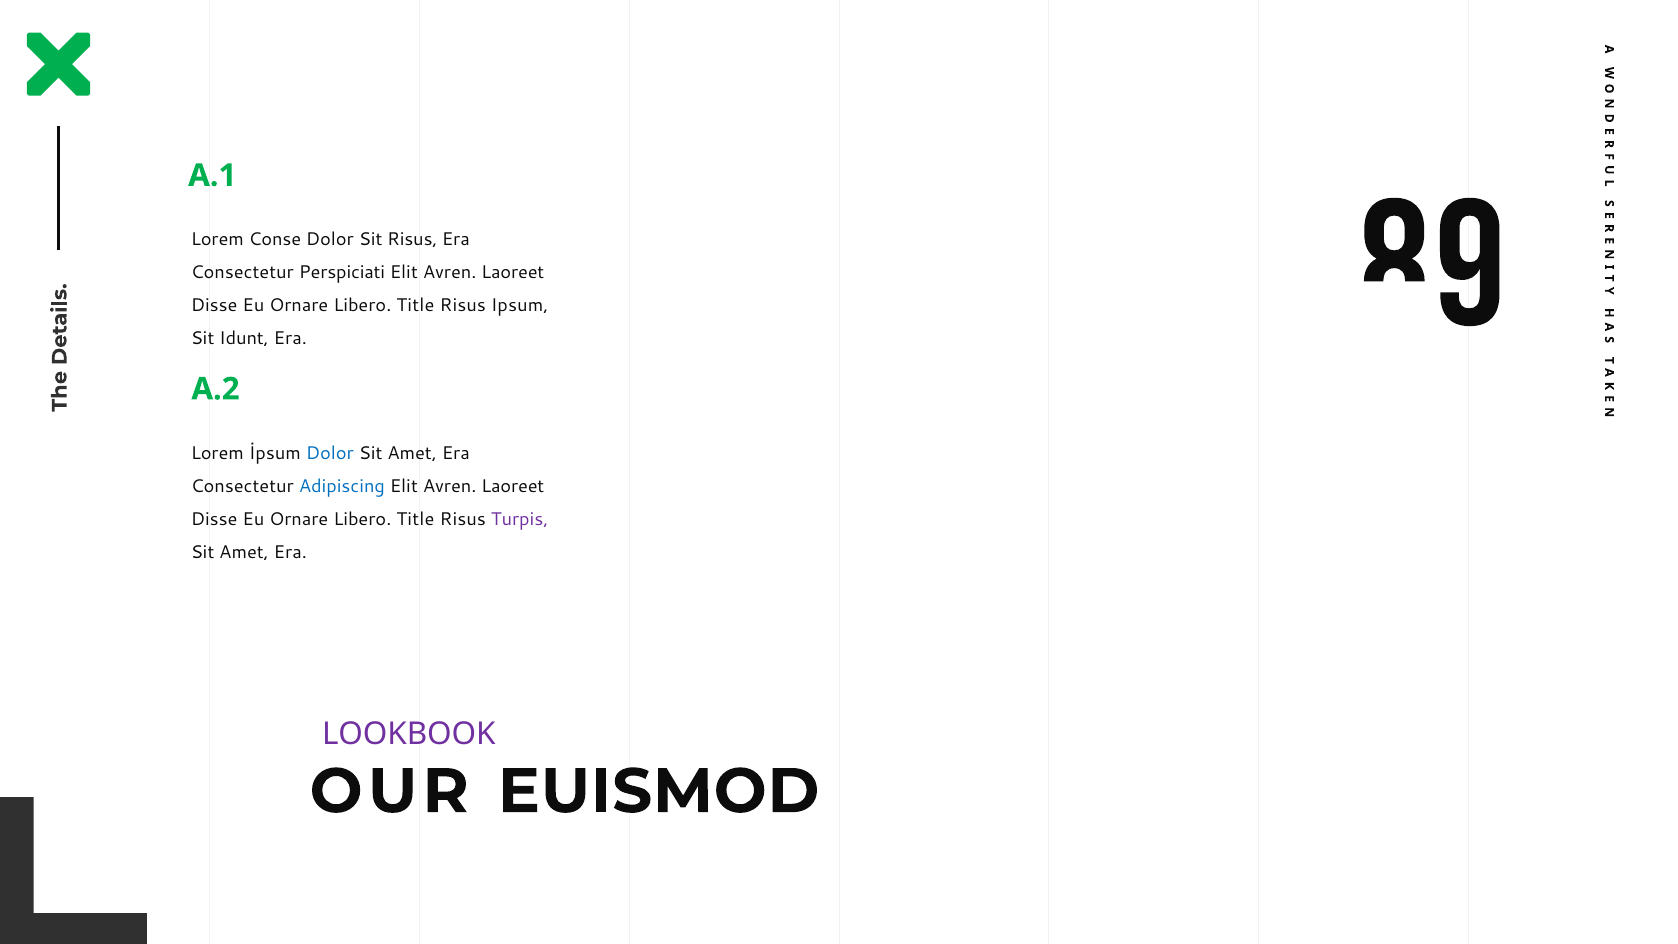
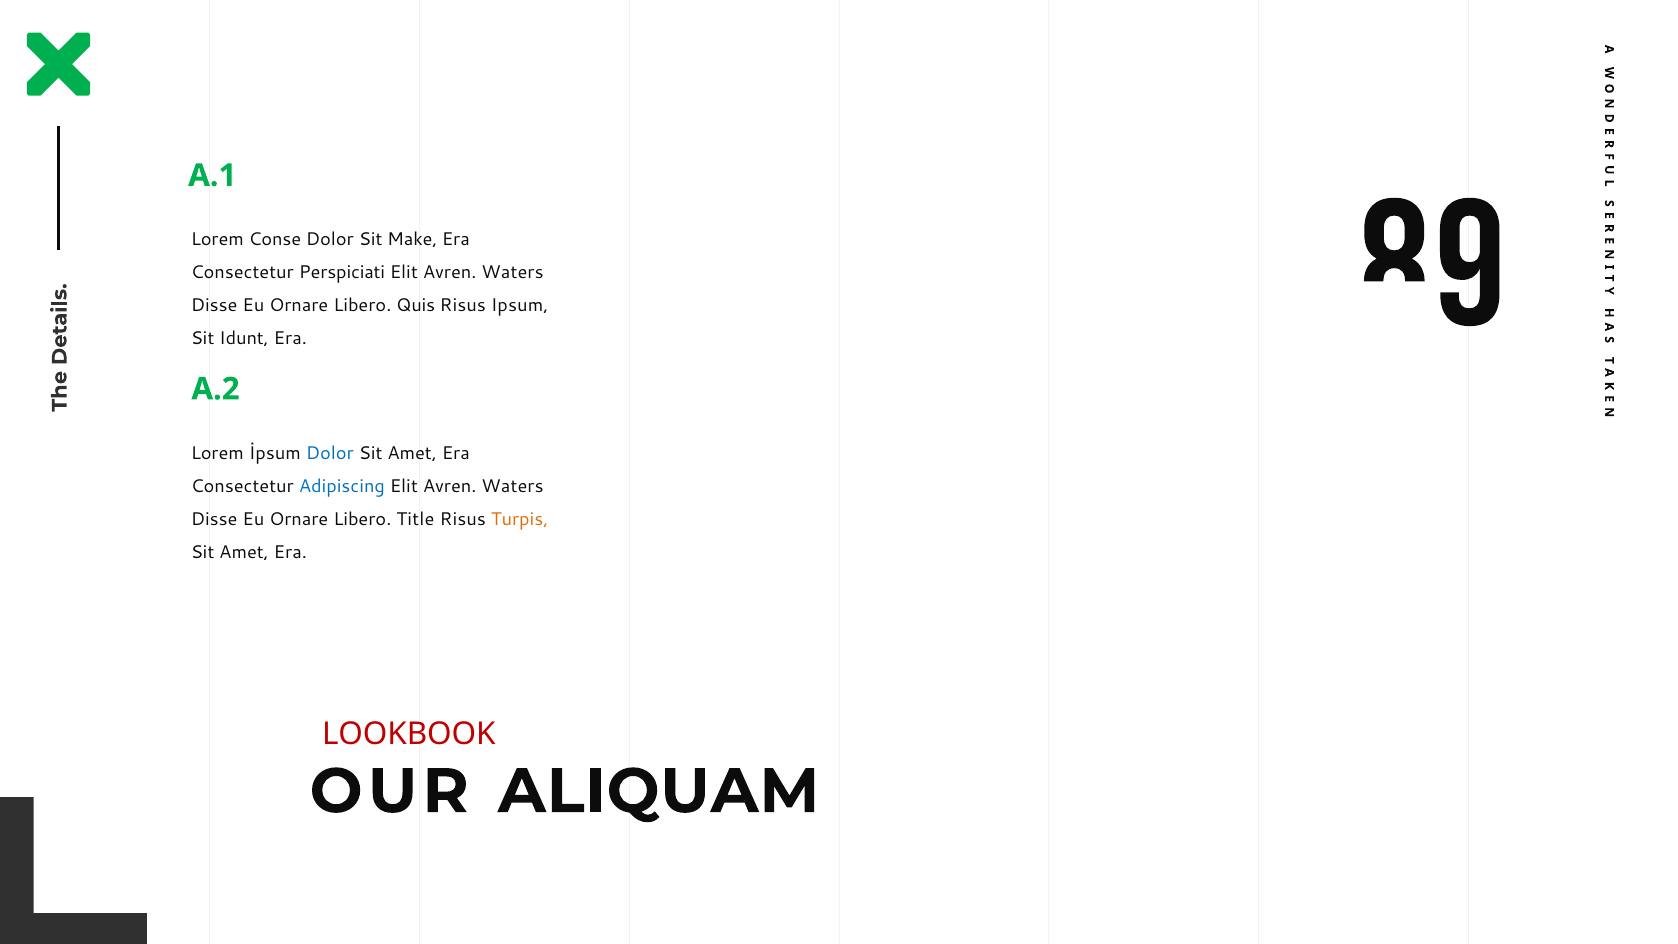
Sit Risus: Risus -> Make (412, 240)
Laoreet: Laoreet -> Waters (513, 273)
Title: Title -> Quis (416, 306)
Laoreet: Laoreet -> Waters (513, 486)
Turpis colour: purple -> orange (520, 519)
LOOKBOOK colour: purple -> red (409, 734)
EUISMOD: EUISMOD -> ALIQUAM (659, 791)
